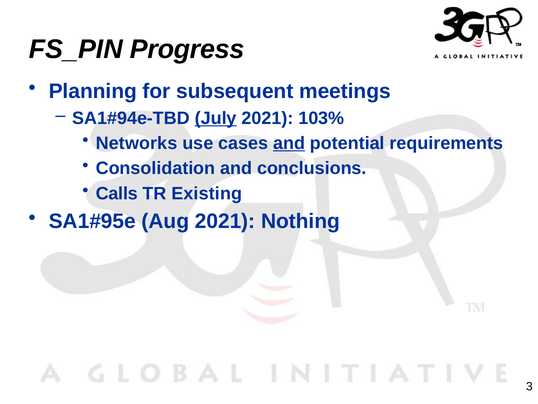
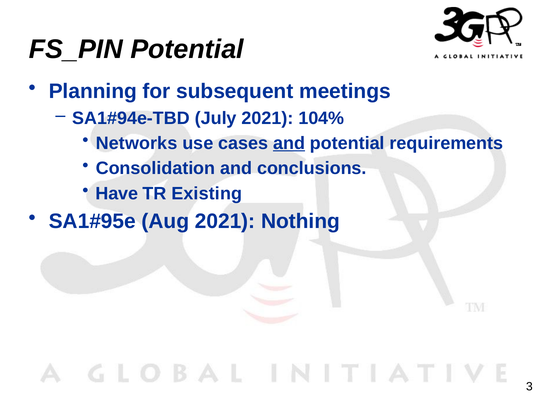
FS_PIN Progress: Progress -> Potential (187, 49)
July underline: present -> none (216, 118)
103%: 103% -> 104% (321, 118)
Calls: Calls -> Have (117, 193)
